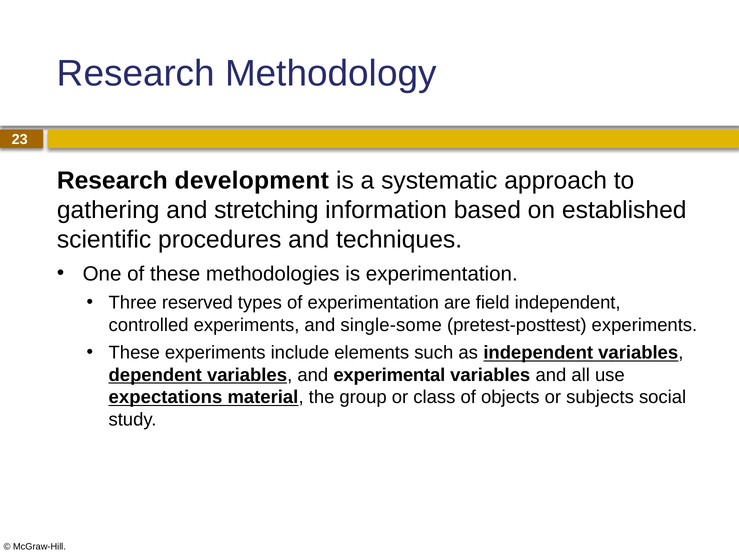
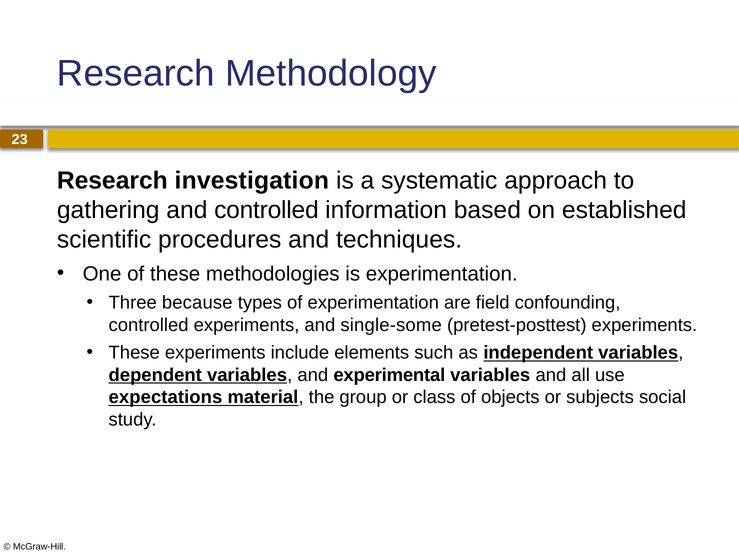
development: development -> investigation (252, 180)
and stretching: stretching -> controlled (266, 210)
reserved: reserved -> because (197, 302)
field independent: independent -> confounding (568, 302)
